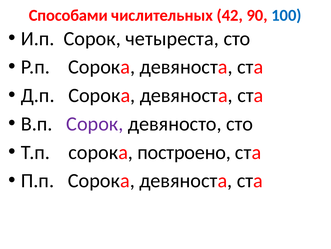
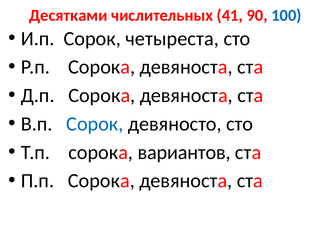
Способами: Способами -> Десятками (68, 15)
42: 42 -> 41 (230, 15)
Сорок colour: purple -> blue (95, 124)
построено: построено -> вариантов (184, 152)
